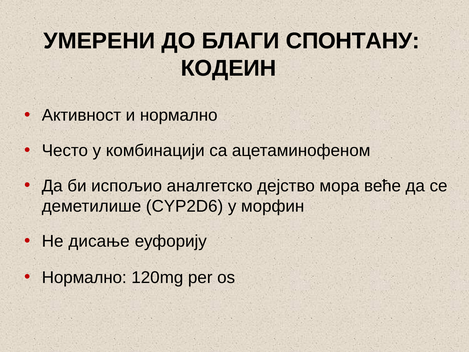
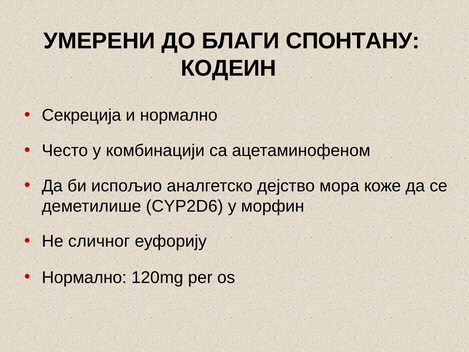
Активност: Активност -> Секреција (81, 115)
веће: веће -> коже (383, 186)
дисање: дисање -> сличног (99, 241)
